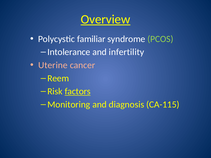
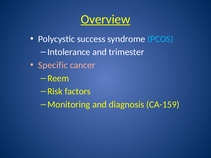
familiar: familiar -> success (91, 39)
PCOS colour: light green -> light blue (160, 39)
infertility: infertility -> trimester (127, 52)
Uterine: Uterine -> Specific (53, 65)
factors underline: present -> none (78, 92)
CA-115: CA-115 -> CA-159 (163, 105)
